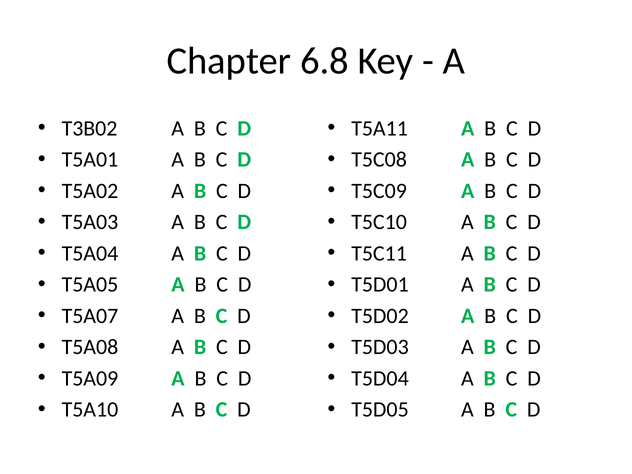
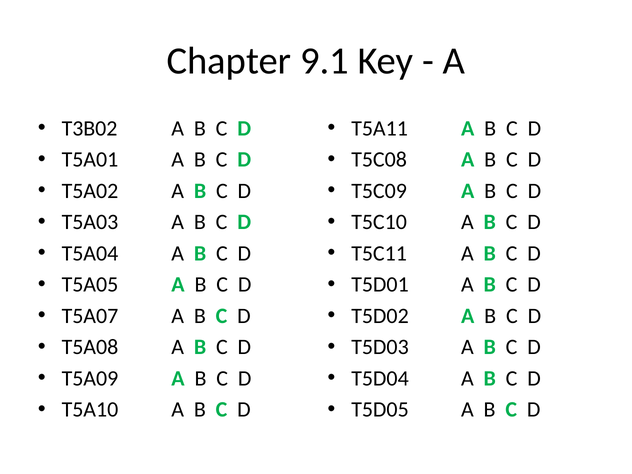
6.8: 6.8 -> 9.1 (324, 61)
